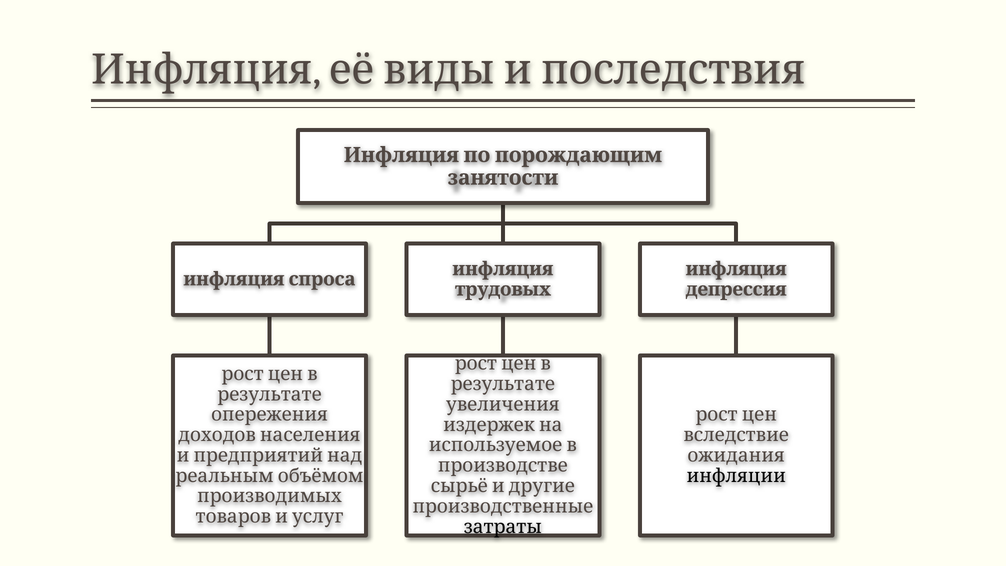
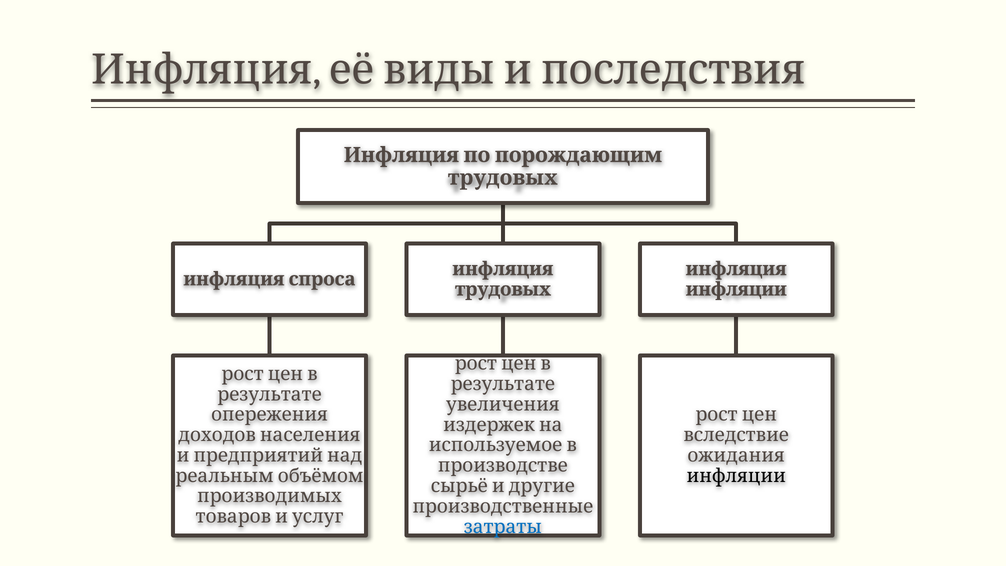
занятости: занятости -> трудовых (503, 178)
депрессия: депрессия -> инфляции (736, 289)
затраты colour: black -> blue (503, 527)
